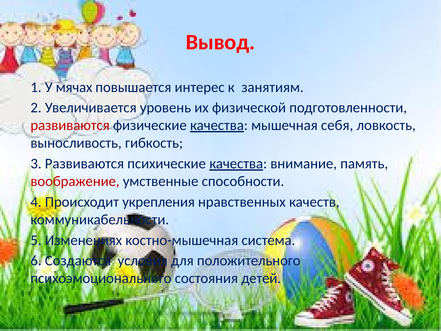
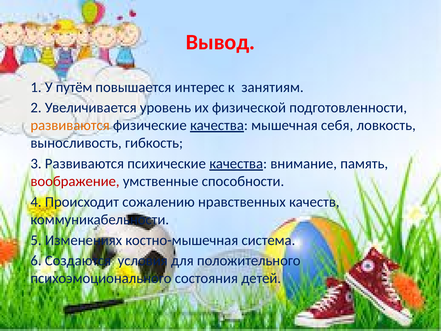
мячах: мячах -> путём (74, 87)
развиваются colour: red -> orange (70, 125)
укрепления: укрепления -> сожалению (158, 202)
